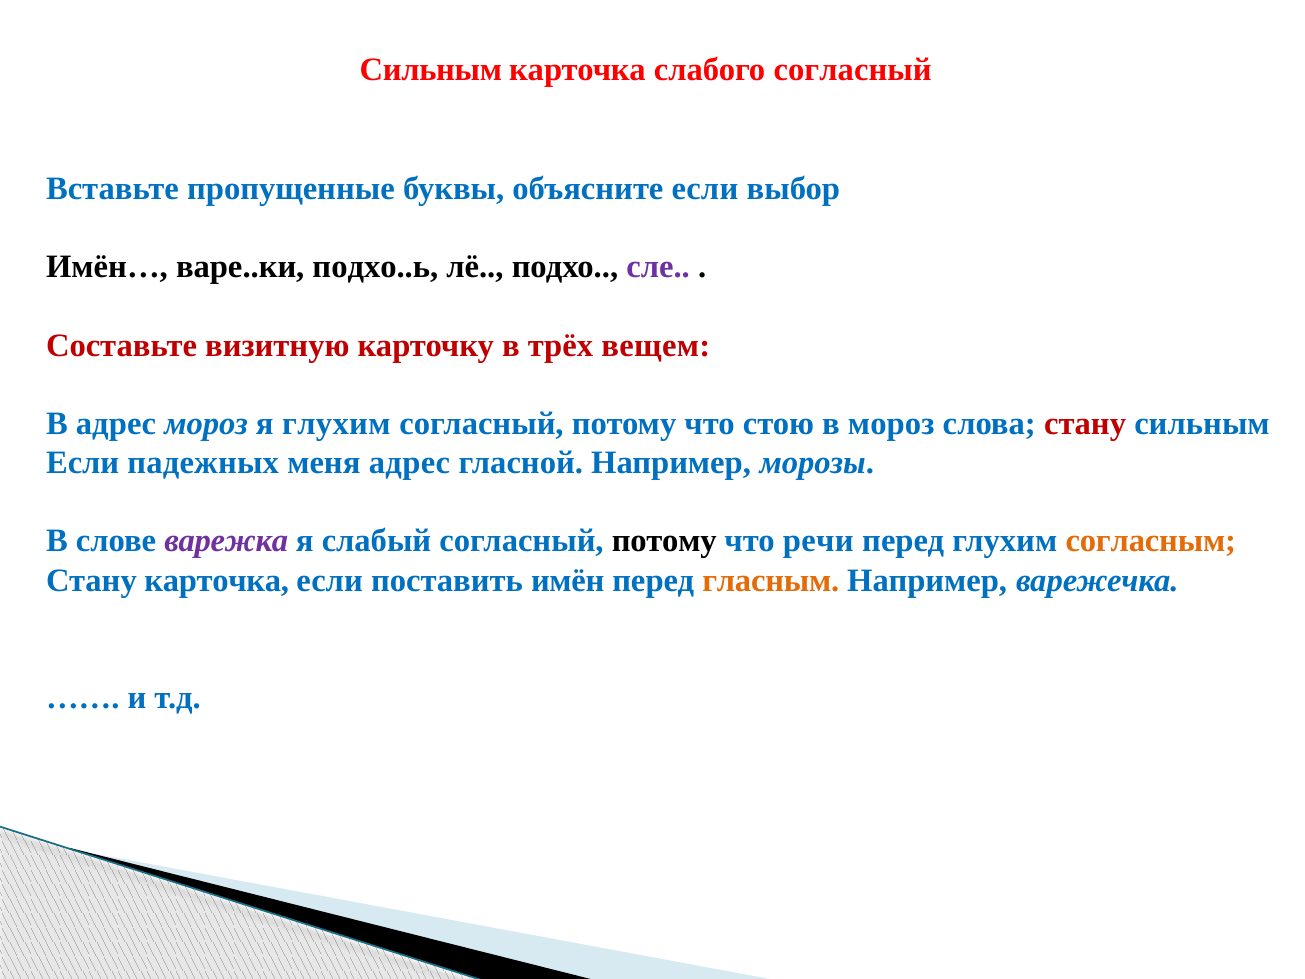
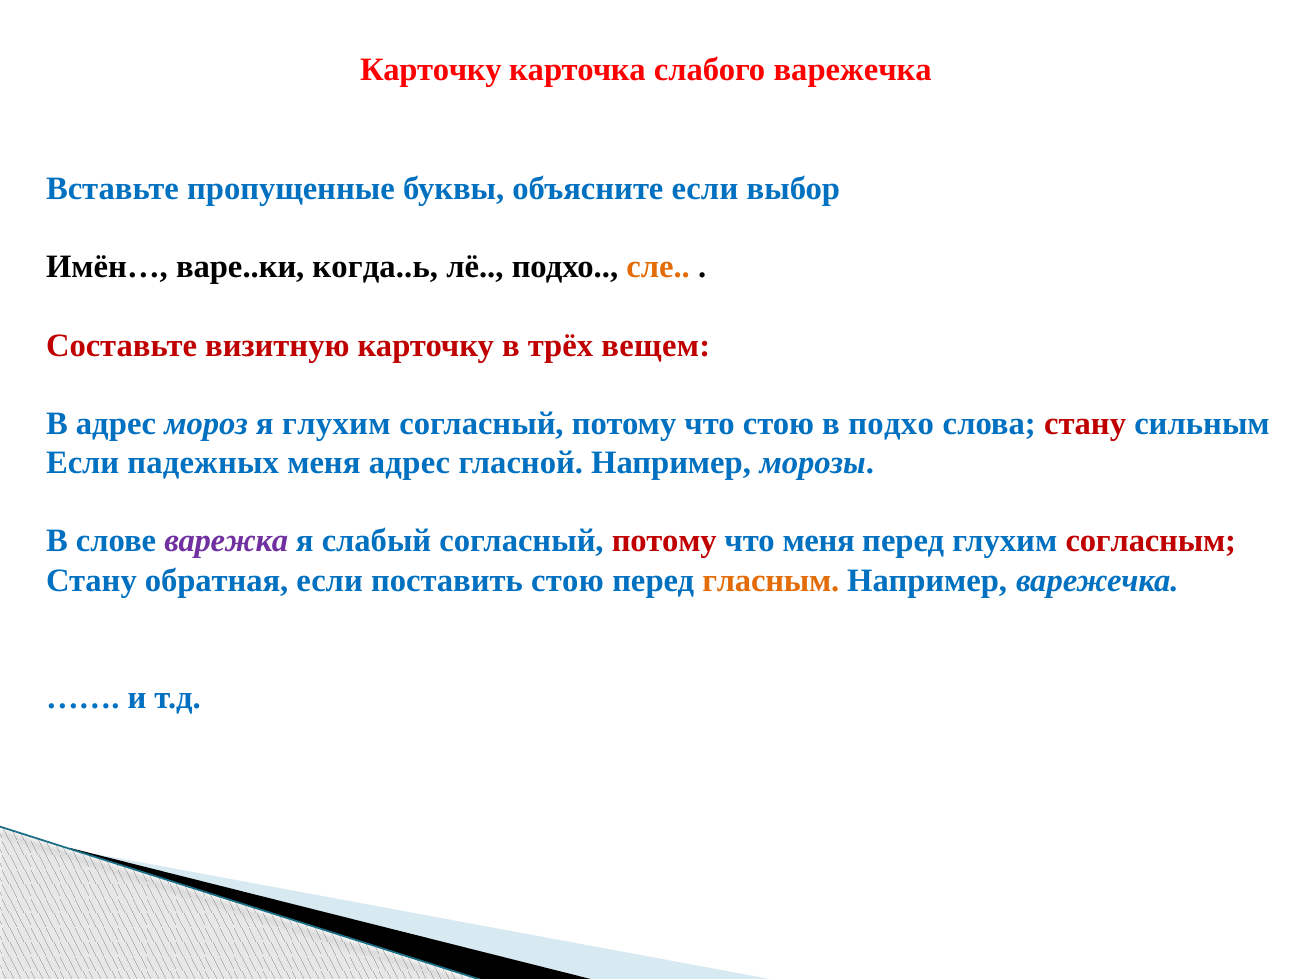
Сильным: Сильным -> Карточку (431, 70)
слабого согласный: согласный -> варежечка (853, 70)
подхо..ь: подхо..ь -> когда..ь (375, 267)
сле colour: purple -> orange (658, 267)
в мороз: мороз -> подхо (891, 424)
потому colour: black -> red (664, 541)
что речи: речи -> меня (819, 541)
согласным colour: orange -> red (1151, 541)
Стану карточка: карточка -> обратная (217, 580)
поставить имён: имён -> стою (567, 580)
